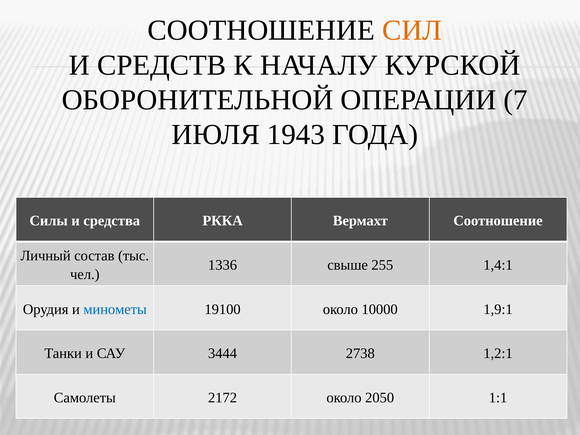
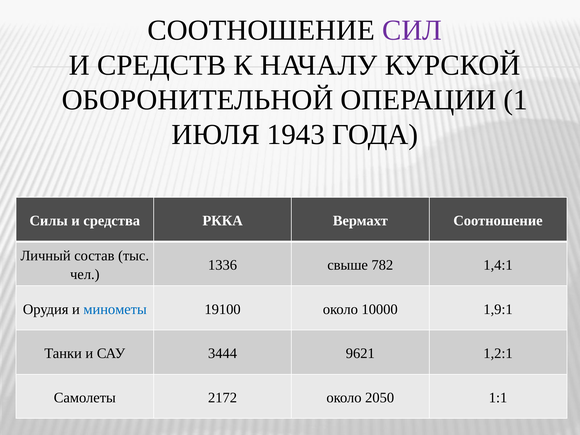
СИЛ colour: orange -> purple (412, 30)
7: 7 -> 1 (516, 100)
255: 255 -> 782 (382, 265)
2738: 2738 -> 9621 (360, 353)
